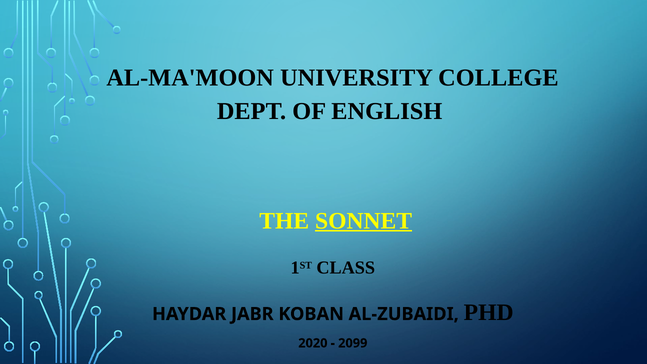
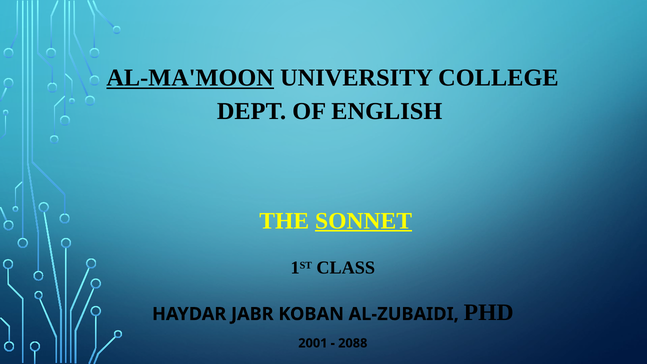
AL-MA'MOON underline: none -> present (190, 78)
2020: 2020 -> 2001 (313, 343)
2099: 2099 -> 2088 (353, 343)
